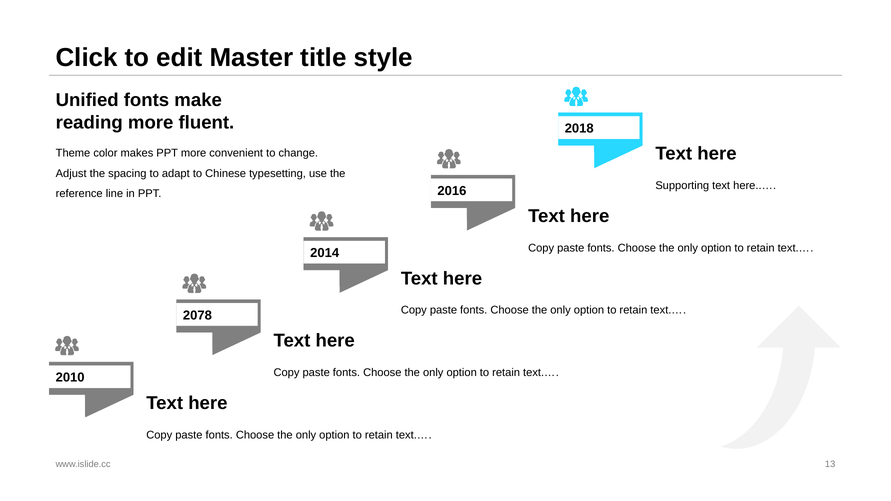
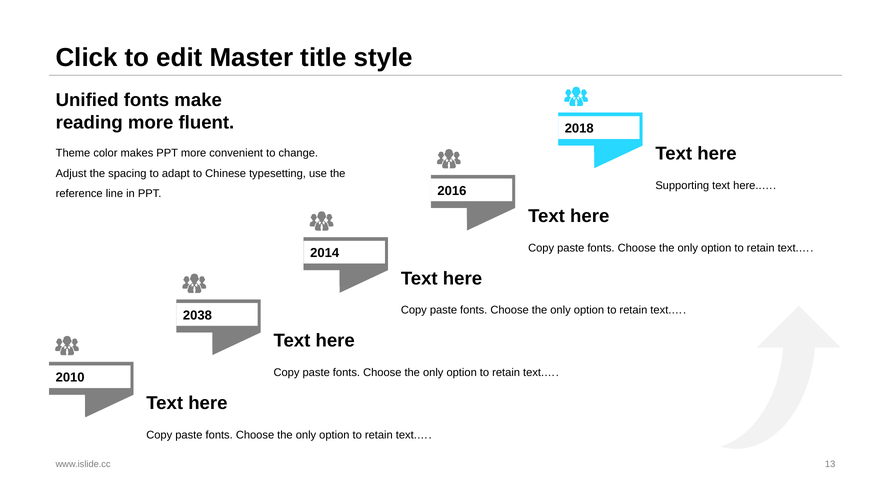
2078: 2078 -> 2038 (197, 315)
